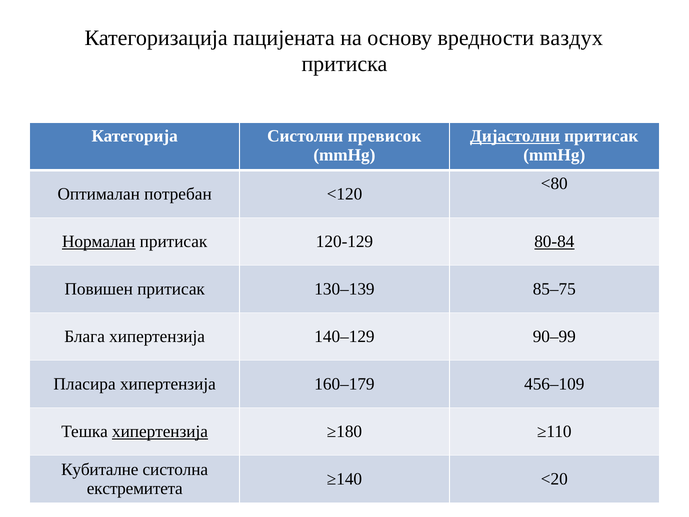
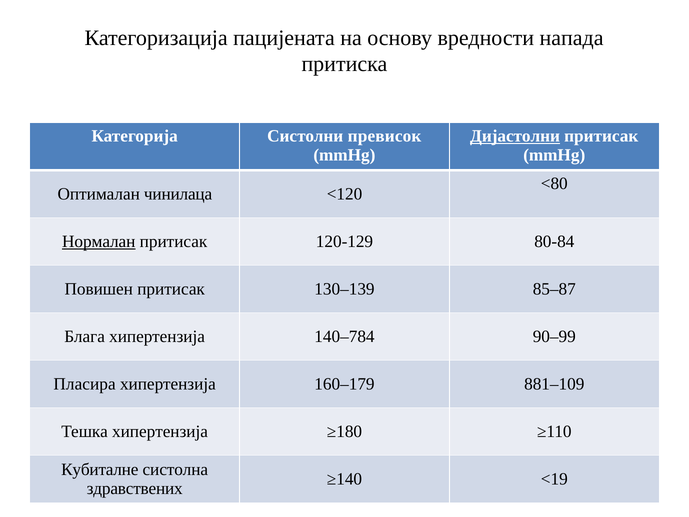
ваздух: ваздух -> напада (572, 38)
потребан: потребан -> чинилаца (178, 194)
80-84 underline: present -> none (554, 242)
85–75: 85–75 -> 85–87 (554, 289)
140–129: 140–129 -> 140–784 (344, 336)
456–109: 456–109 -> 881–109 (554, 384)
хипертензија underline: present -> none (160, 431)
<20: <20 -> <19 (554, 479)
екстремитета: екстремитета -> здравствених (135, 488)
